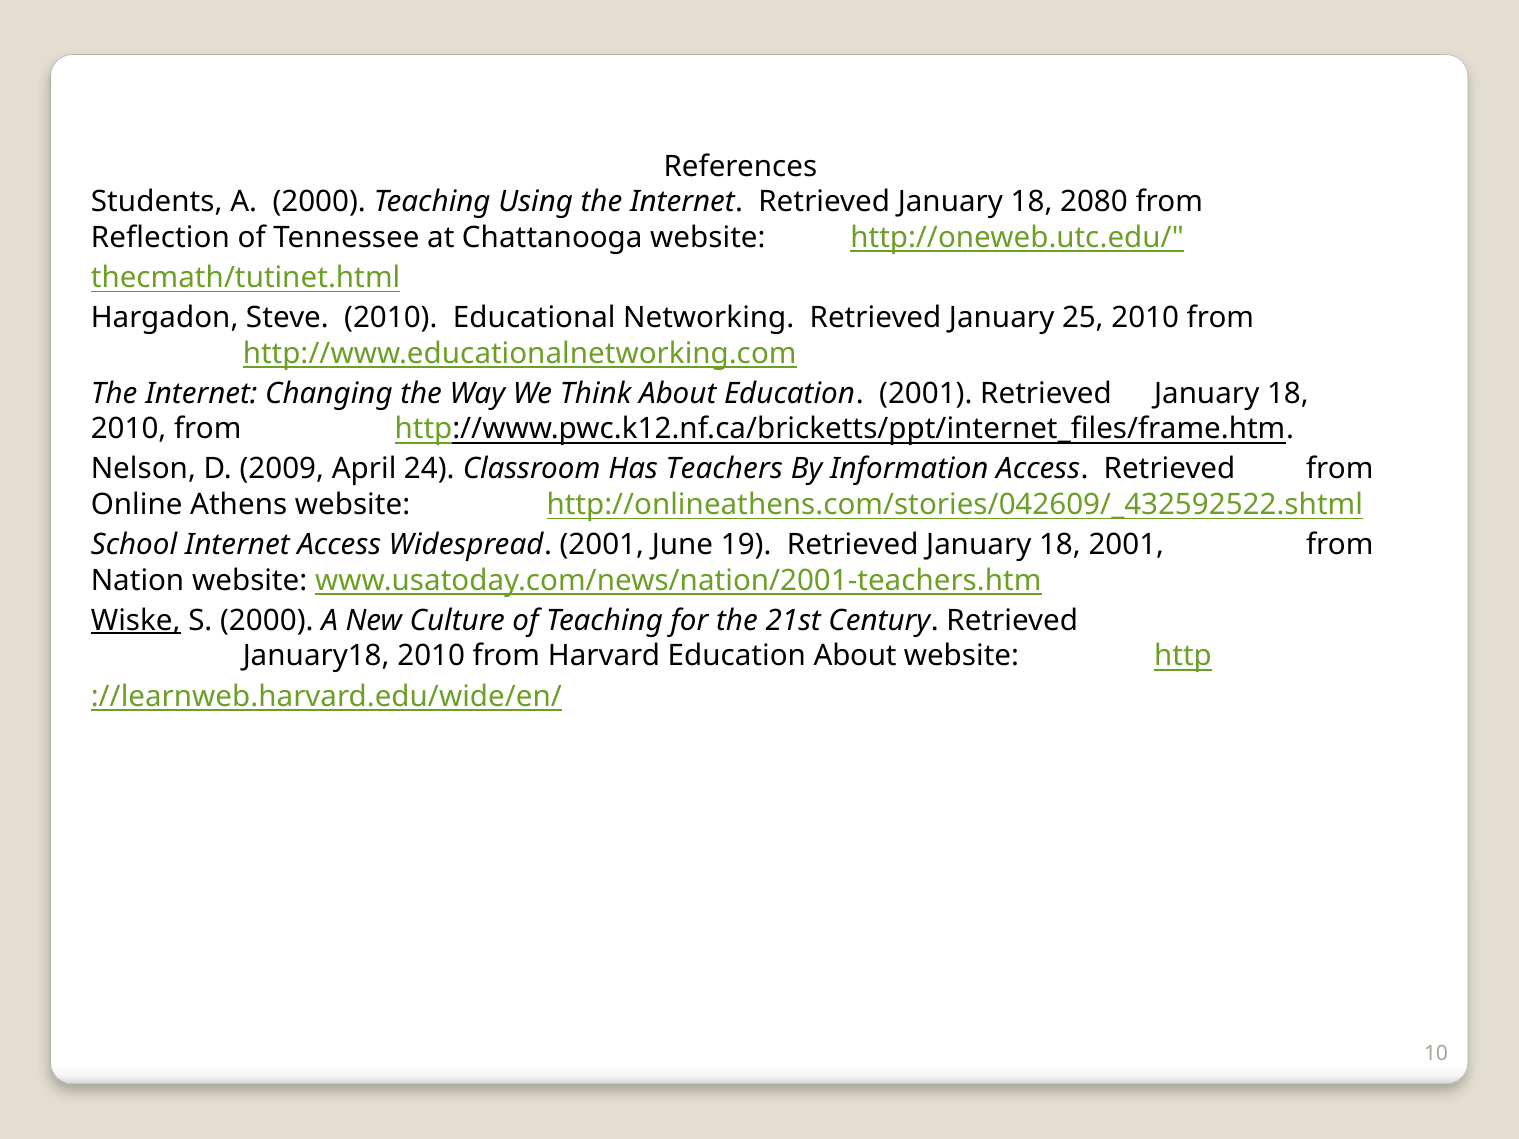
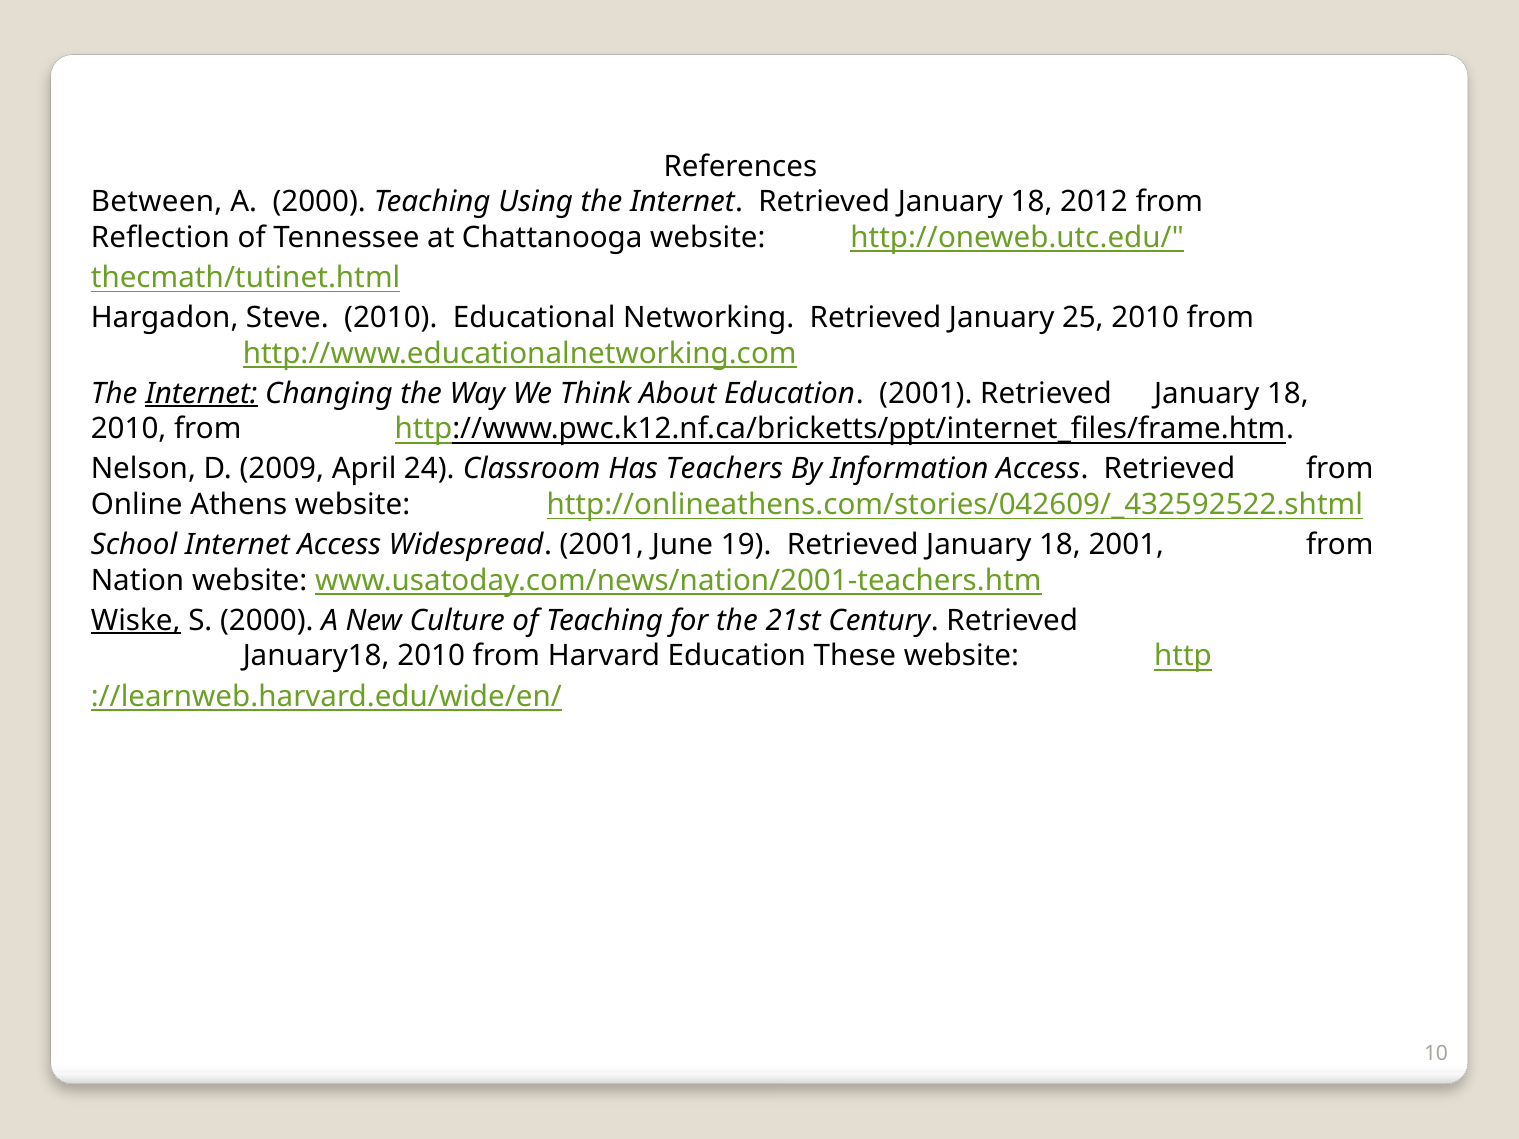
Students: Students -> Between (157, 202)
2080: 2080 -> 2012 (1094, 202)
Internet underline: none -> present (201, 394)
Education About: About -> These (855, 656)
